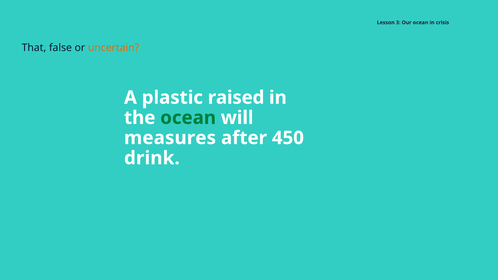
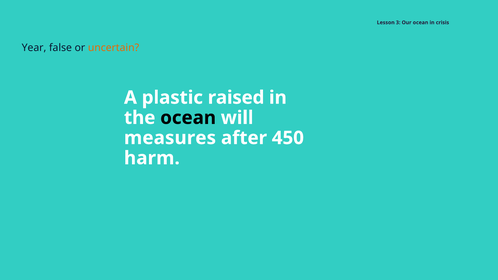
That: That -> Year (34, 48)
ocean colour: green -> black (188, 118)
drink: drink -> harm (152, 158)
